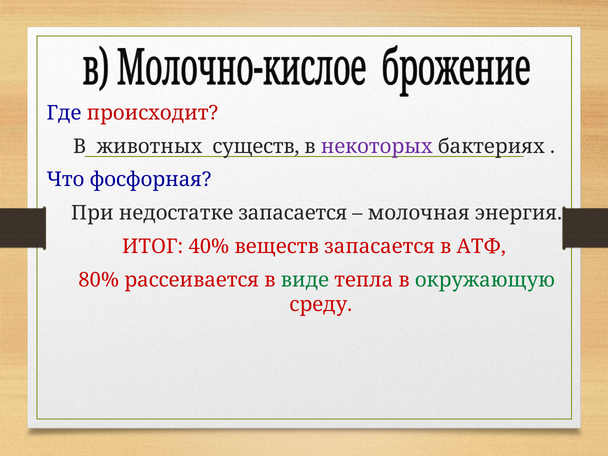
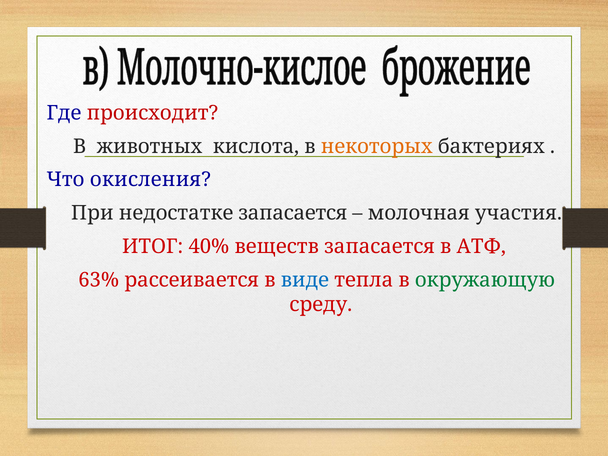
существ: существ -> кислота (256, 146)
некоторых colour: purple -> orange (377, 146)
фосфорная: фосфорная -> окисления (150, 180)
энергия: энергия -> участия (519, 213)
80%: 80% -> 63% (99, 280)
виде colour: green -> blue (305, 280)
